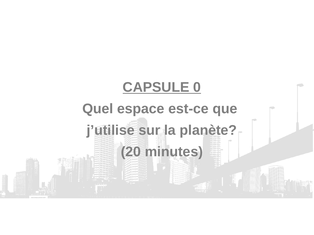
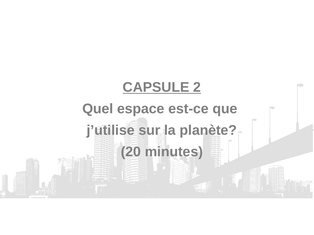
0: 0 -> 2 (197, 87)
